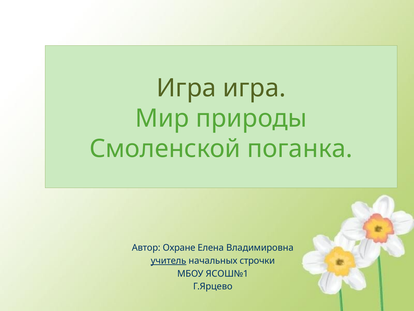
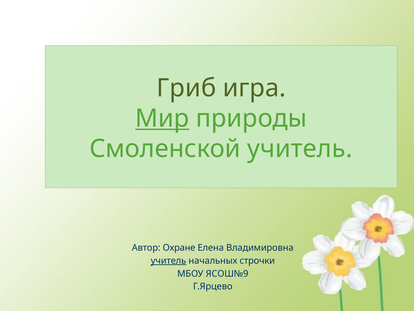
Игра: Игра -> Гриб (186, 88)
Мир underline: none -> present (162, 118)
Смоленской поганка: поганка -> учитель (300, 149)
ЯСОШ№1: ЯСОШ№1 -> ЯСОШ№9 (227, 273)
